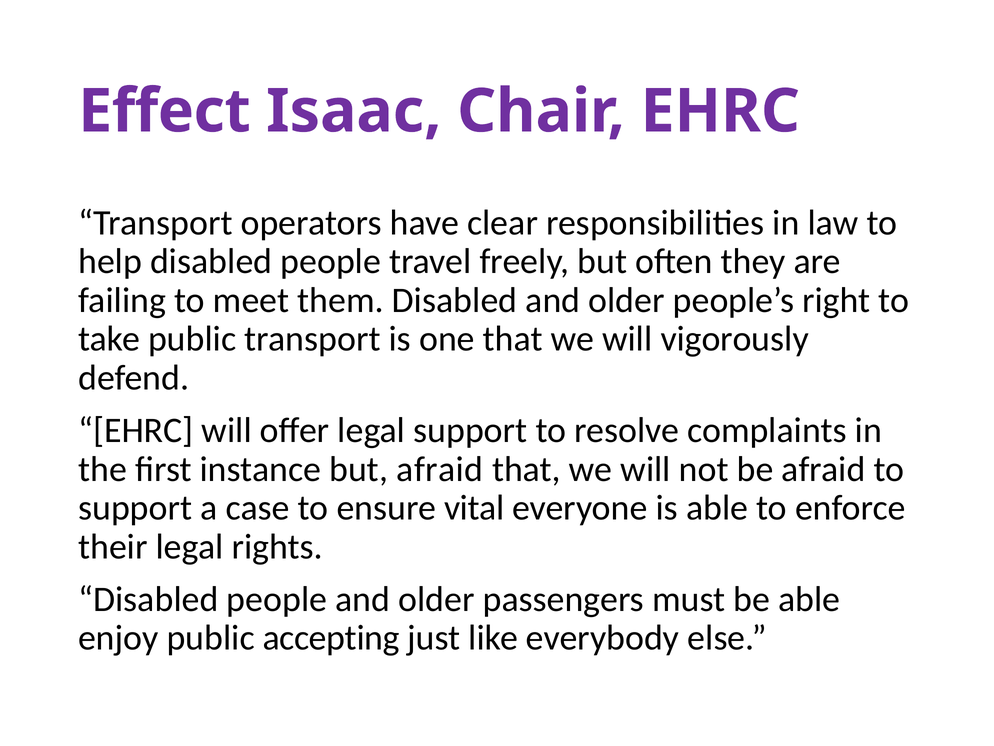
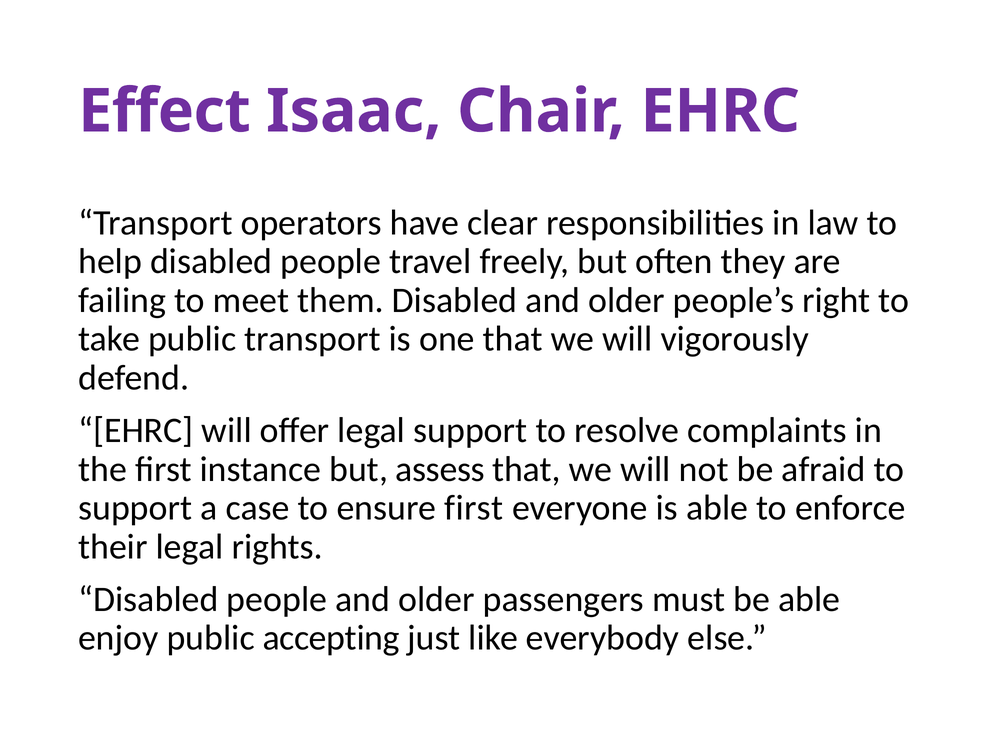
but afraid: afraid -> assess (440, 469)
ensure vital: vital -> first (474, 508)
